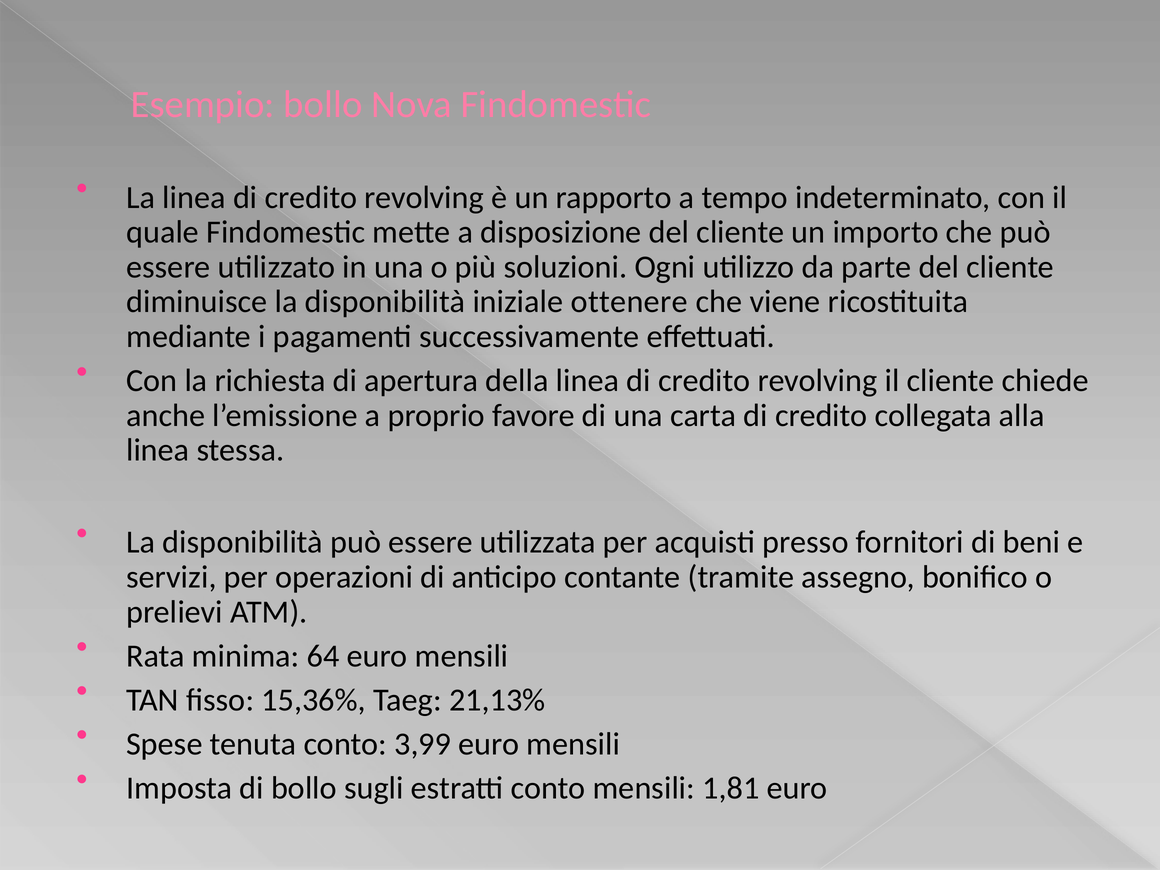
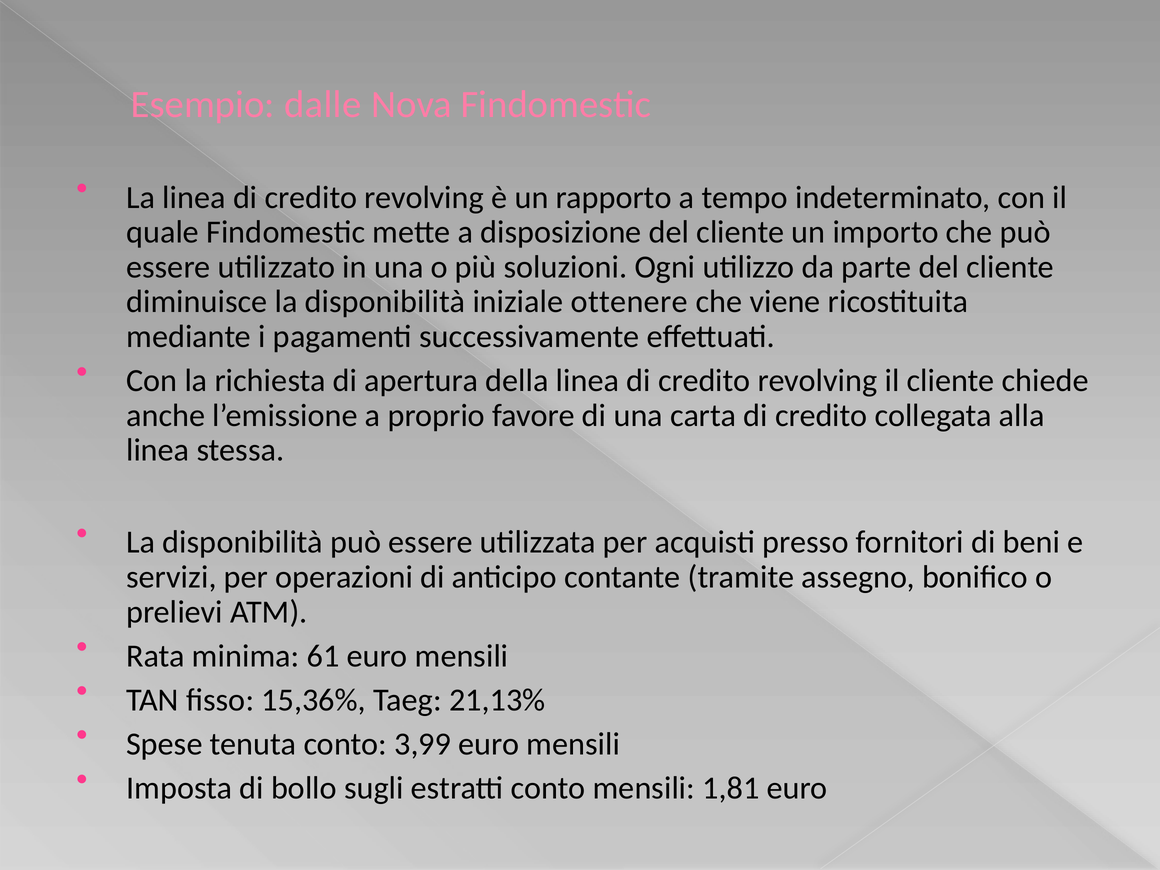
Esempio bollo: bollo -> dalle (323, 105)
64: 64 -> 61 (323, 656)
